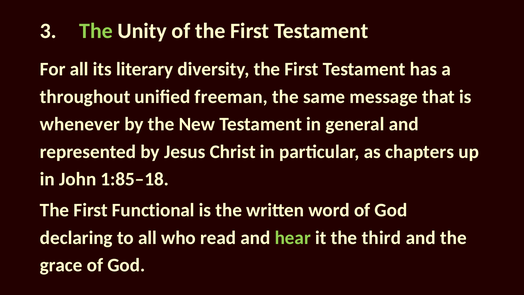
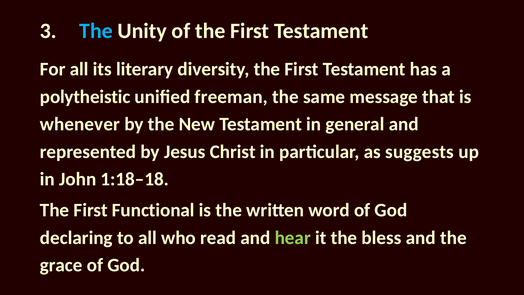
The colour: light green -> light blue (96, 31)
throughout: throughout -> polytheistic (85, 97)
chapters: chapters -> suggests (420, 152)
1:85–18: 1:85–18 -> 1:18–18 (135, 179)
third: third -> bless (382, 237)
